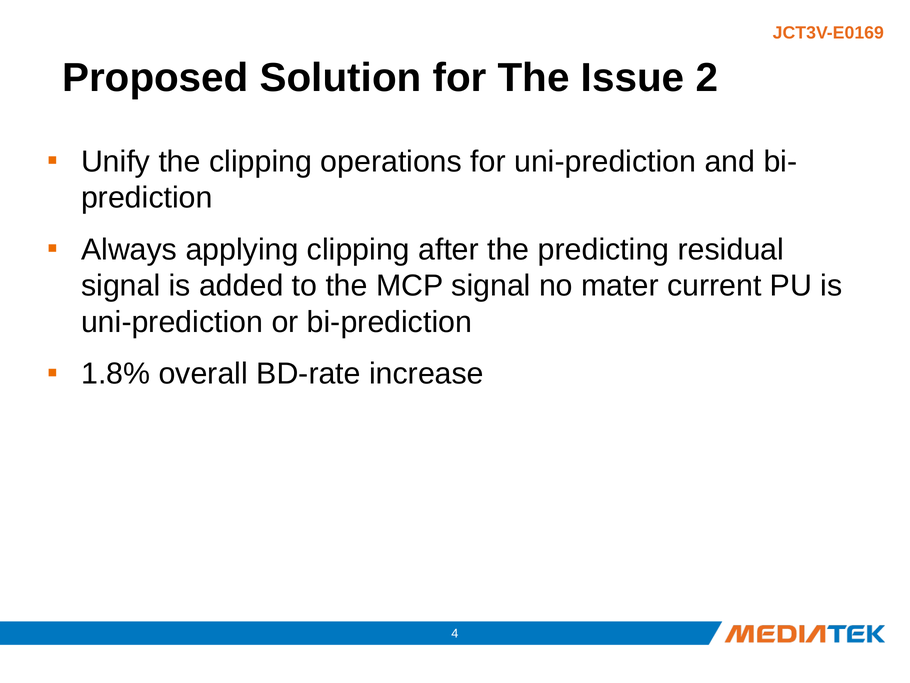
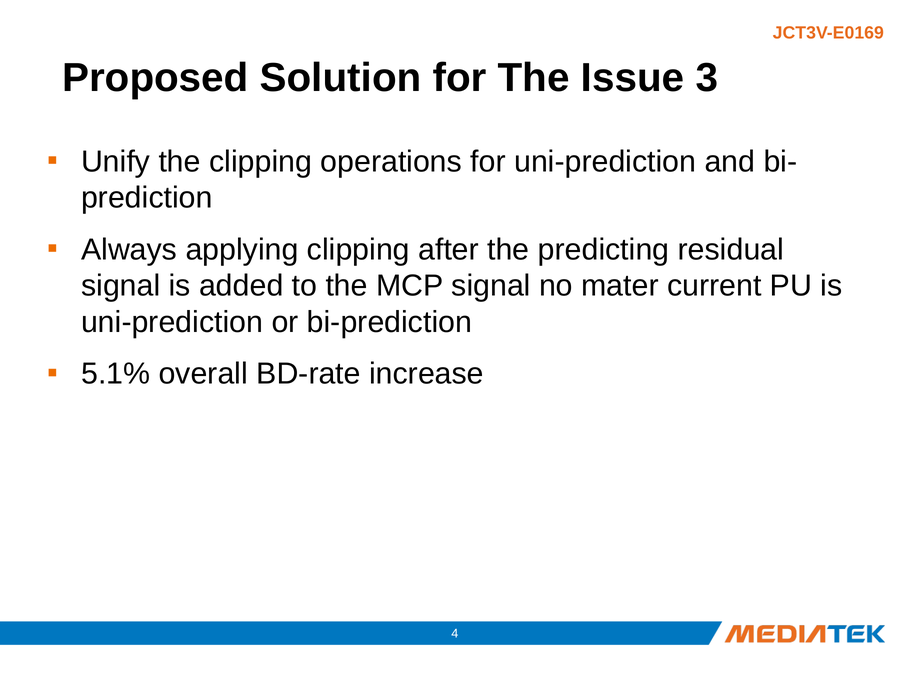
2: 2 -> 3 (707, 78)
1.8%: 1.8% -> 5.1% (116, 374)
